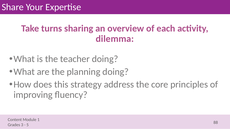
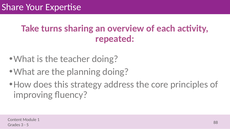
dilemma: dilemma -> repeated (115, 39)
